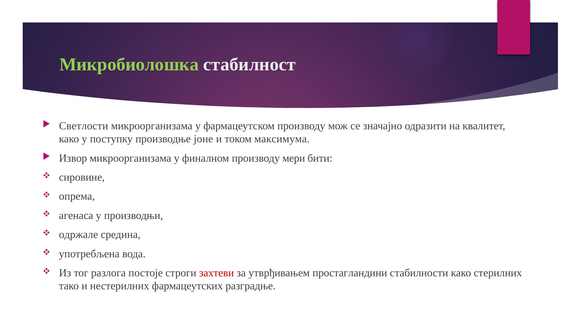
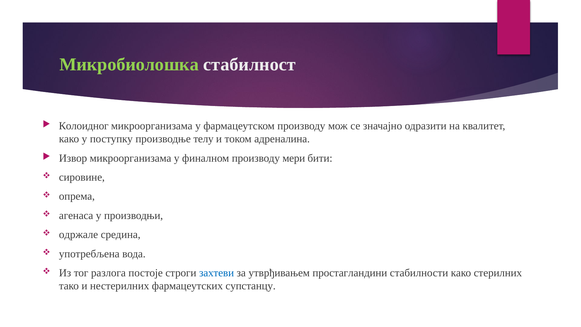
Светлости: Светлости -> Колоидног (84, 126)
јоне: јоне -> телу (203, 139)
максимума: максимума -> адреналина (282, 139)
захтеви colour: red -> blue (217, 273)
разградње: разградње -> супстанцу (251, 286)
